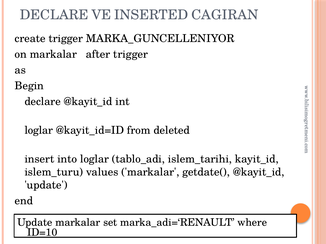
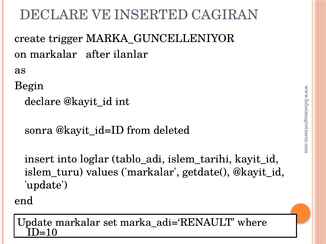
after trigger: trigger -> ilanlar (131, 54)
loglar: loglar -> sonra (39, 131)
